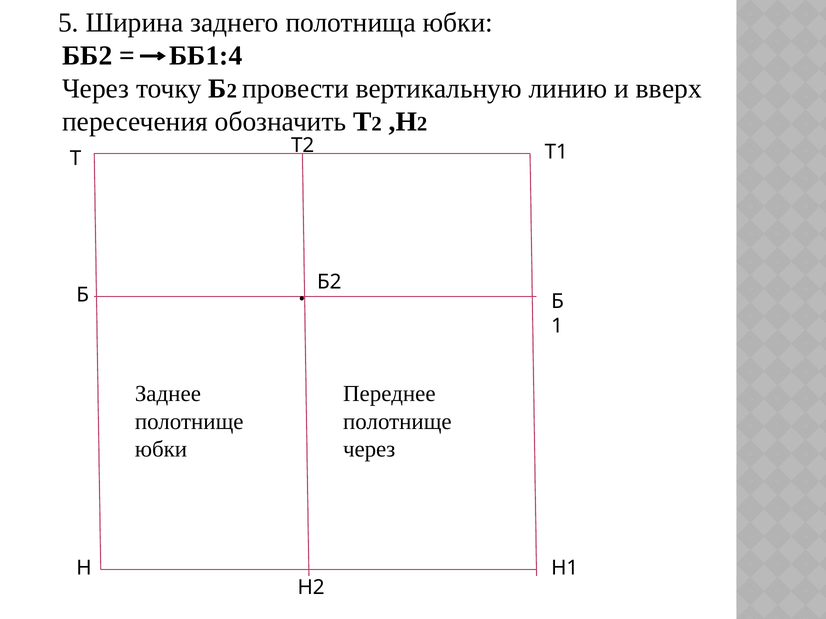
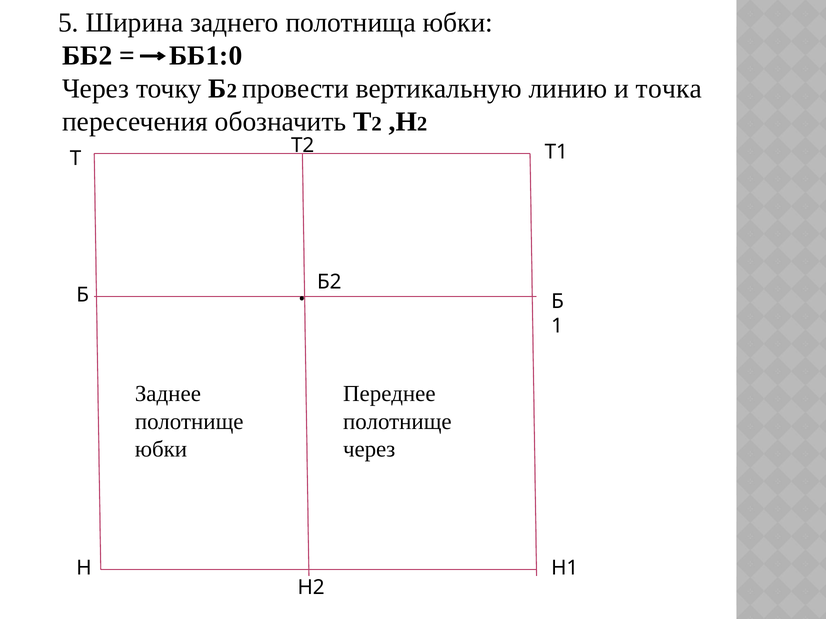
ББ1:4: ББ1:4 -> ББ1:0 (206, 56)
вверх: вверх -> точка (669, 89)
